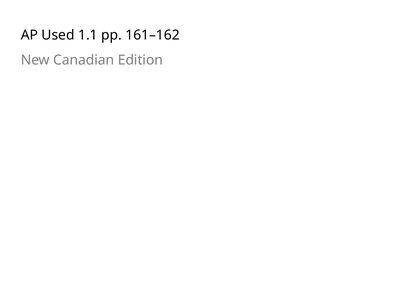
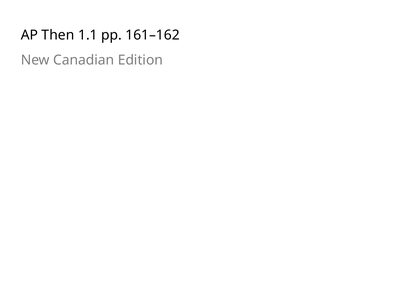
Used: Used -> Then (58, 35)
